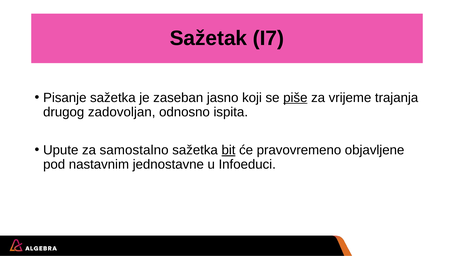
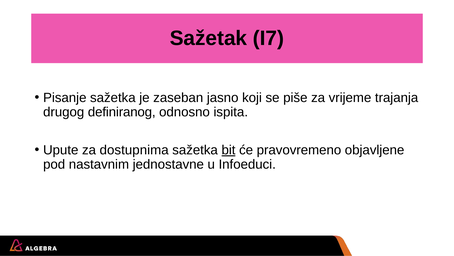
piše underline: present -> none (295, 97)
zadovoljan: zadovoljan -> definiranog (122, 112)
samostalno: samostalno -> dostupnima (134, 150)
